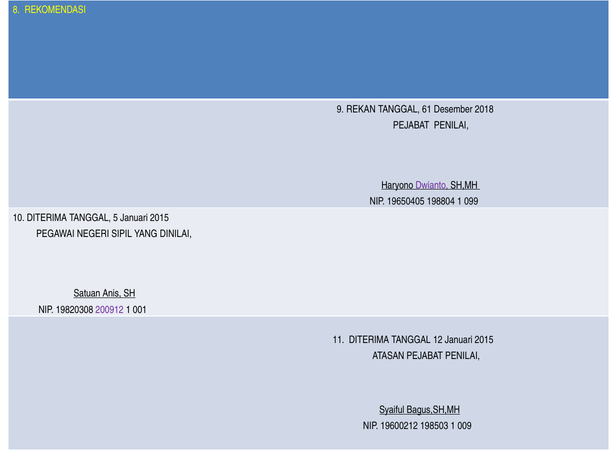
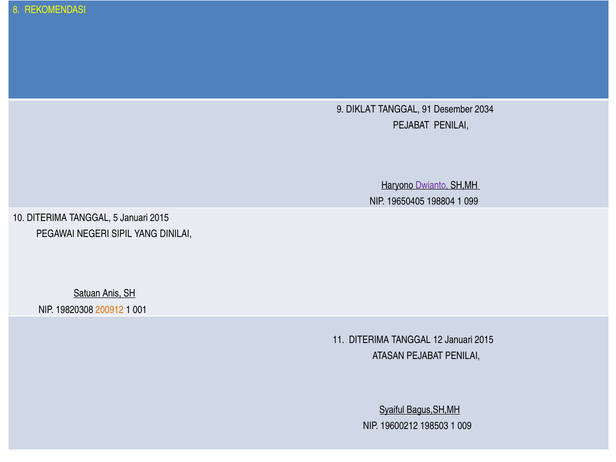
REKAN: REKAN -> DIKLAT (361, 109)
61: 61 -> 91 (427, 109)
2018: 2018 -> 2034 (484, 109)
200912 colour: purple -> orange (110, 310)
